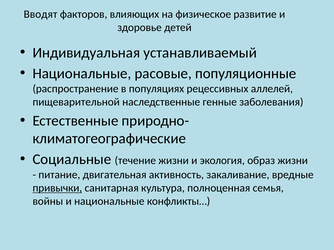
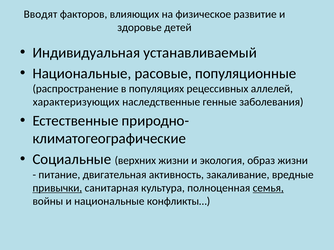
пищеварительной: пищеварительной -> характеризующих (76, 102)
течение: течение -> верхних (135, 161)
семья underline: none -> present (268, 188)
